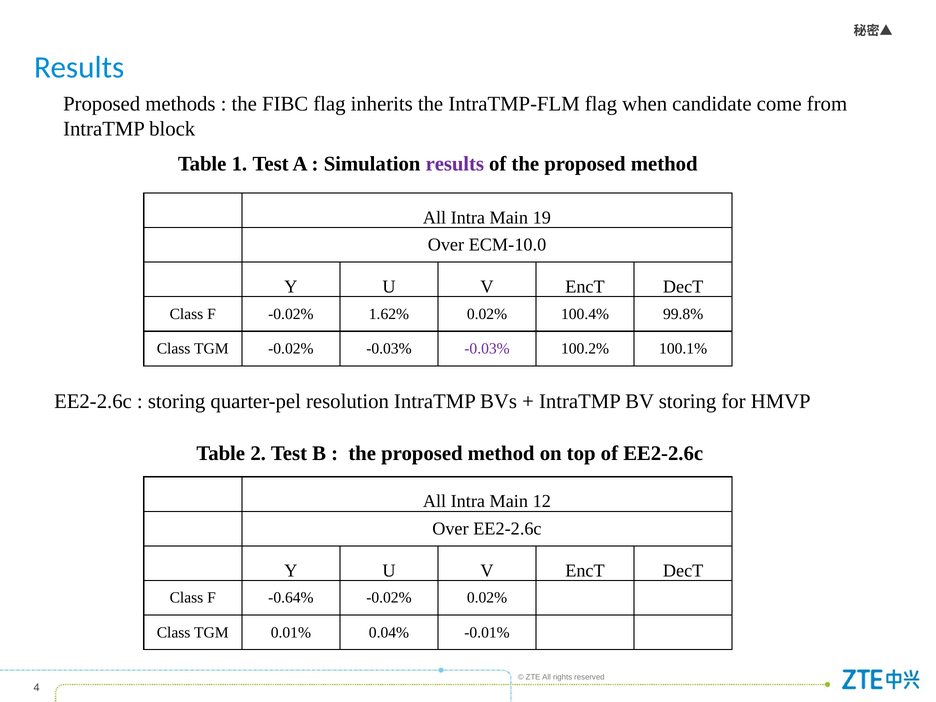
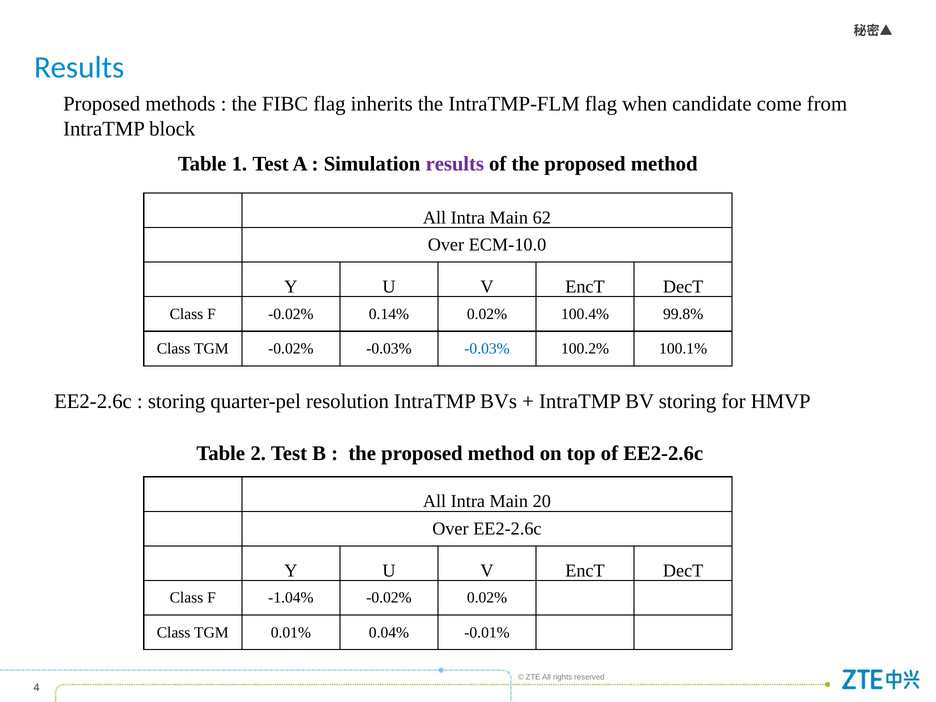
19: 19 -> 62 (542, 218)
1.62%: 1.62% -> 0.14% (389, 314)
-0.03% colour: purple -> blue (487, 349)
12: 12 -> 20 (542, 501)
-0.64%: -0.64% -> -1.04% (291, 598)
